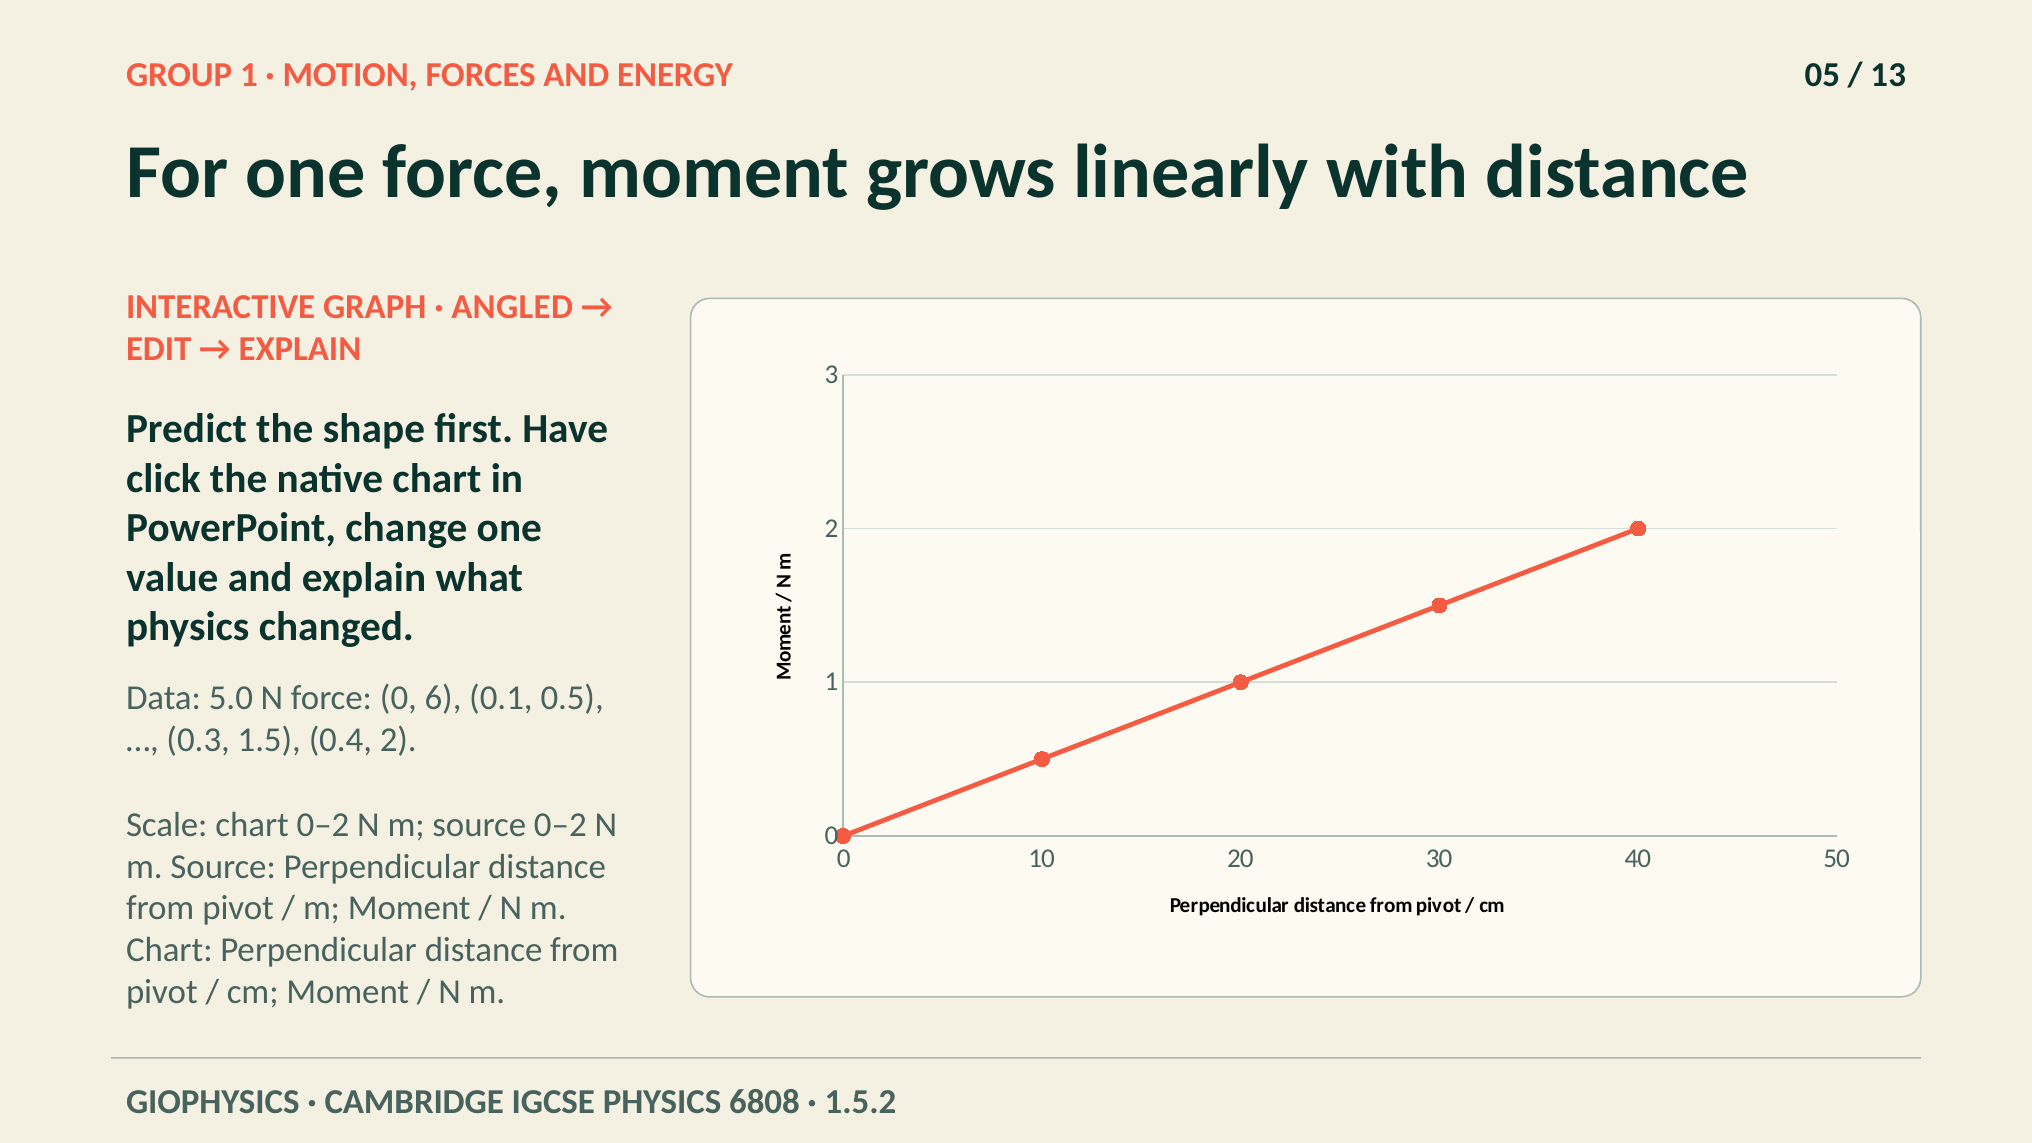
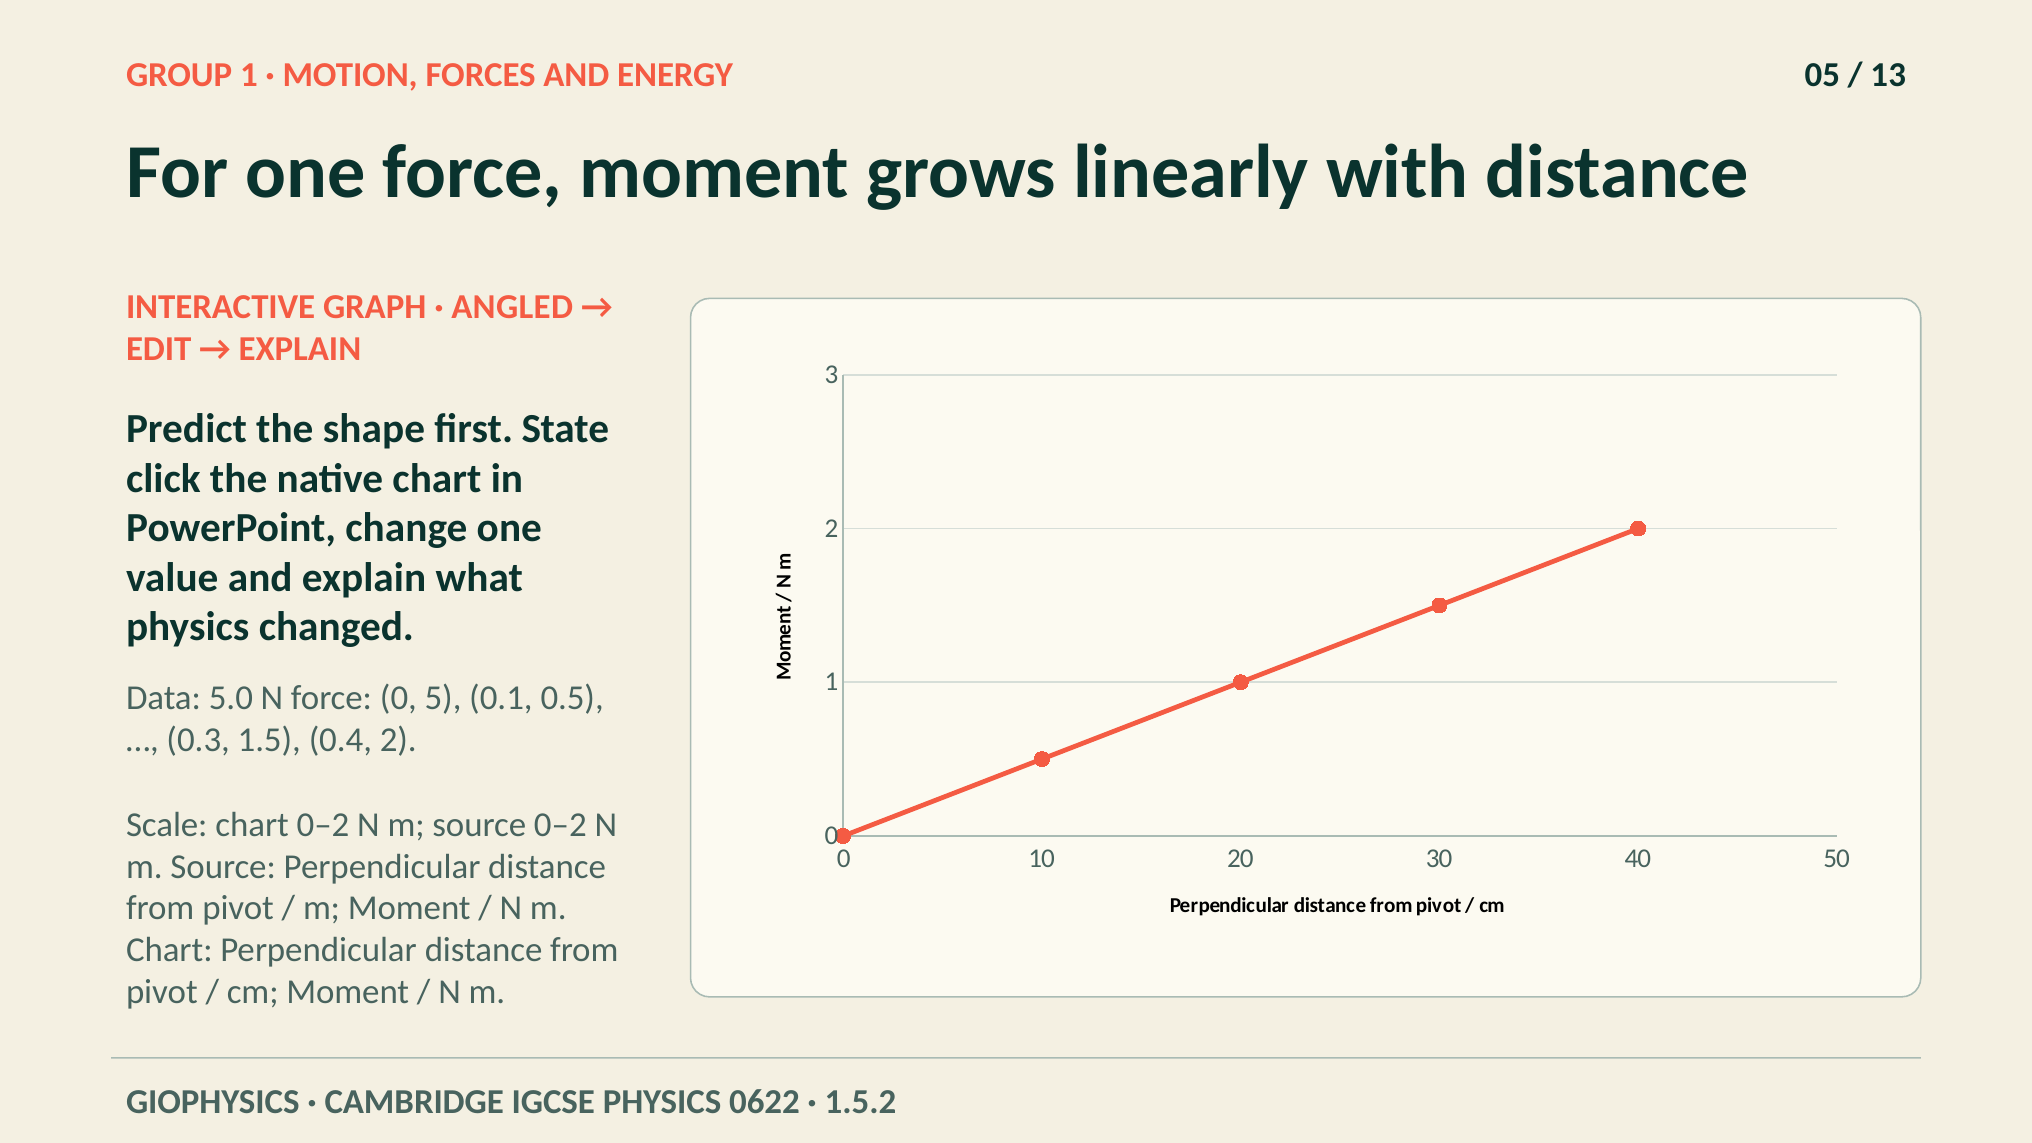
Have: Have -> State (565, 429)
6: 6 -> 5 (443, 698)
6808: 6808 -> 0622 (764, 1102)
